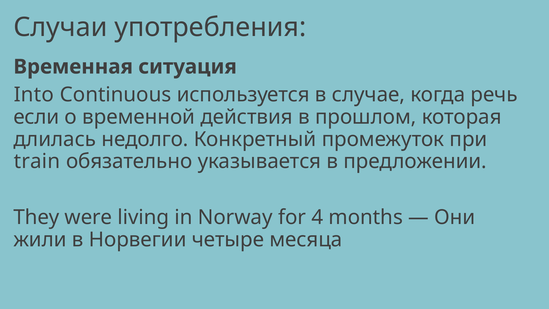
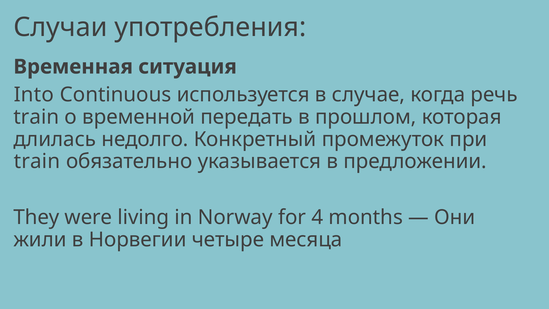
если: если -> train (36, 117)
действия: действия -> передать (247, 117)
